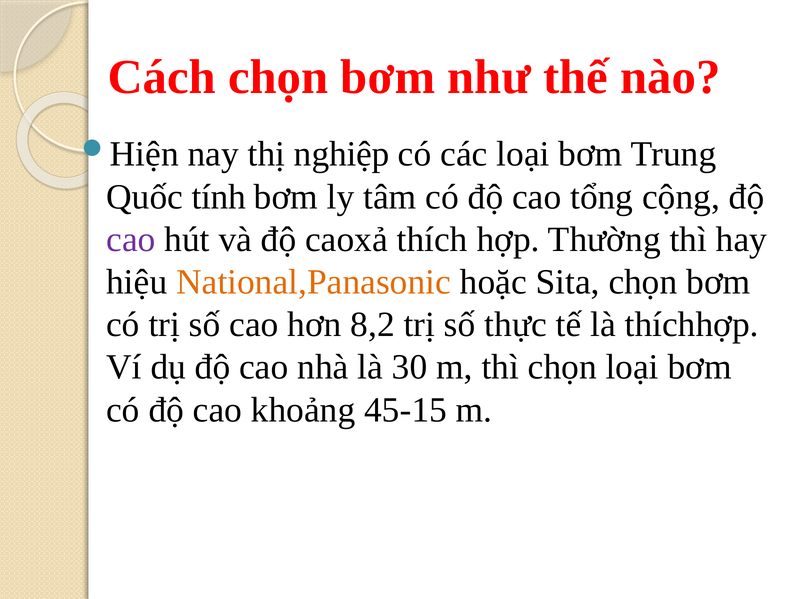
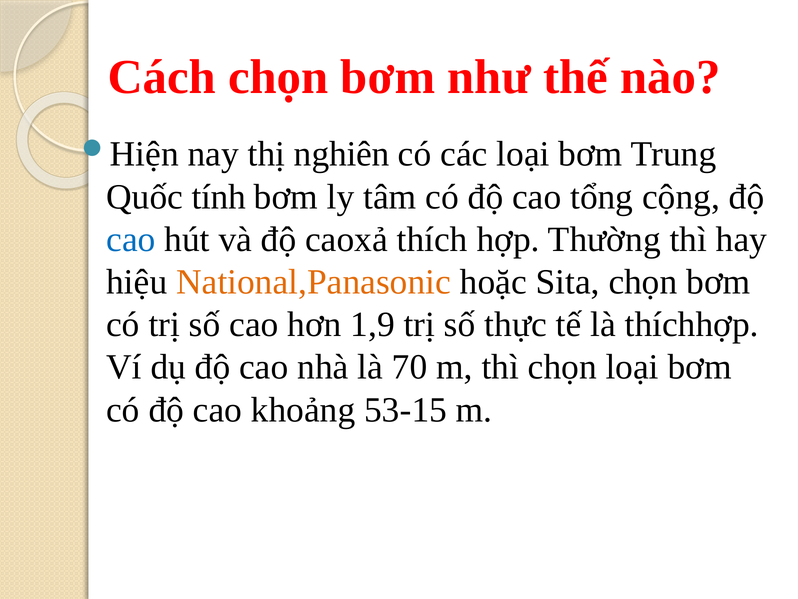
nghiệp: nghiệp -> nghiên (342, 154)
cao colour: purple -> blue (131, 239)
8,2: 8,2 -> 1,9 (373, 324)
30: 30 -> 70 (410, 367)
45-15: 45-15 -> 53-15 (406, 409)
